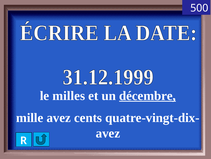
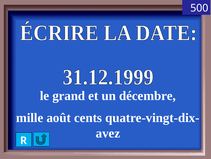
milles: milles -> grand (69, 95)
décembre underline: present -> none (147, 95)
mille avez: avez -> août (59, 117)
